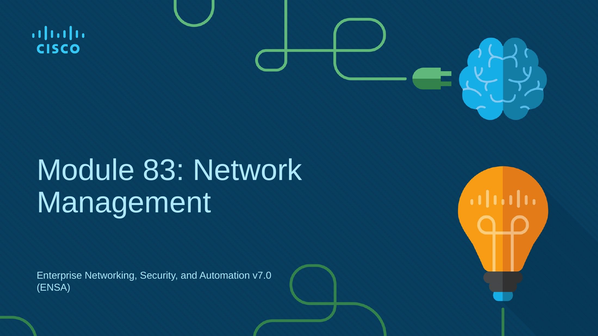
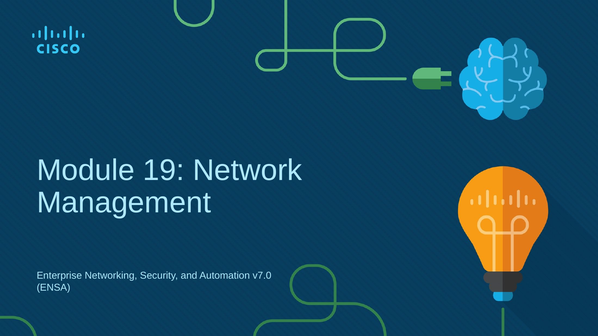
83: 83 -> 19 (164, 170)
